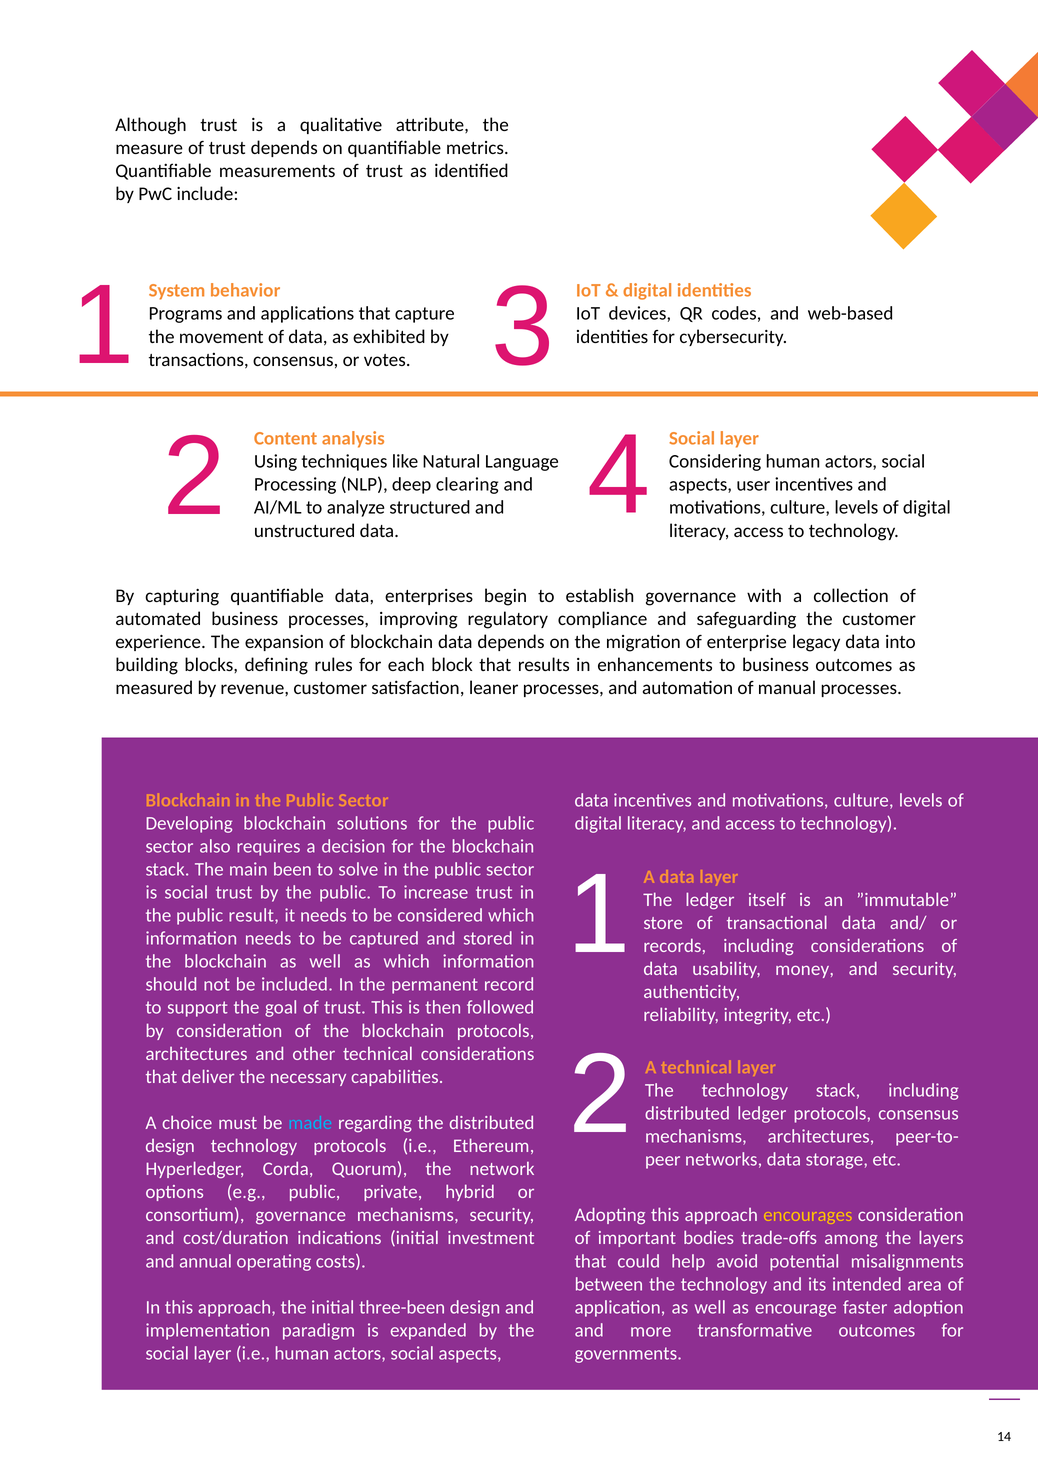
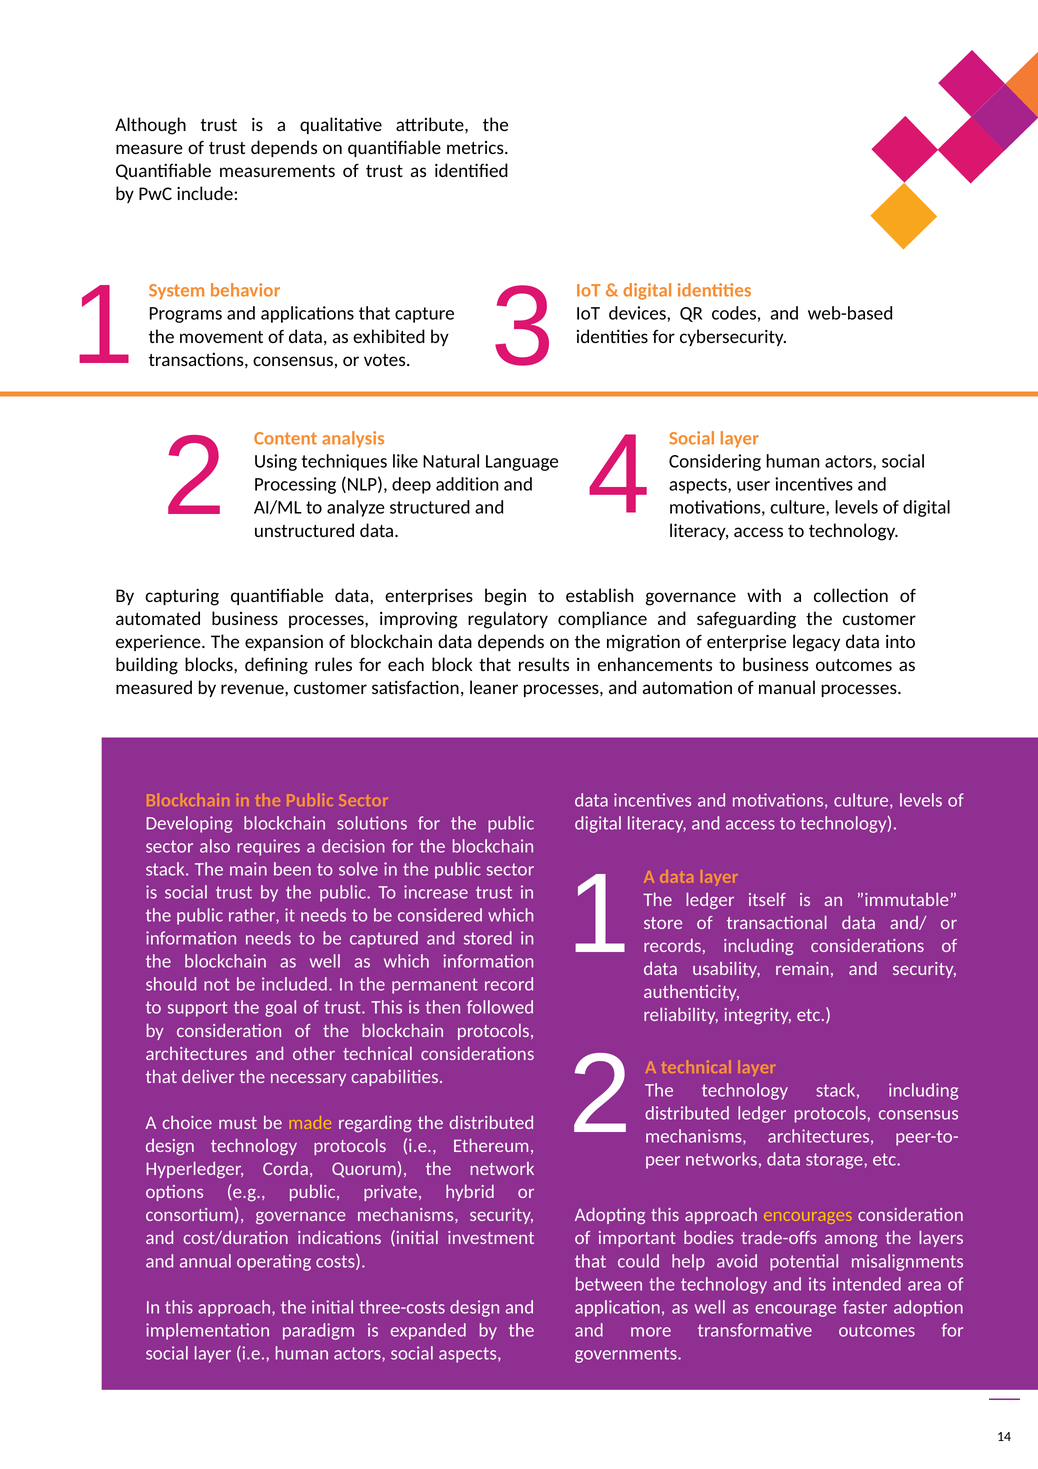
clearing: clearing -> addition (468, 484)
result: result -> rather (254, 915)
money: money -> remain (805, 968)
made colour: light blue -> yellow (310, 1122)
three-been: three-been -> three-costs (402, 1306)
